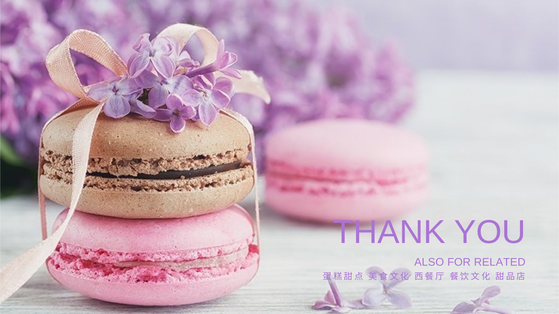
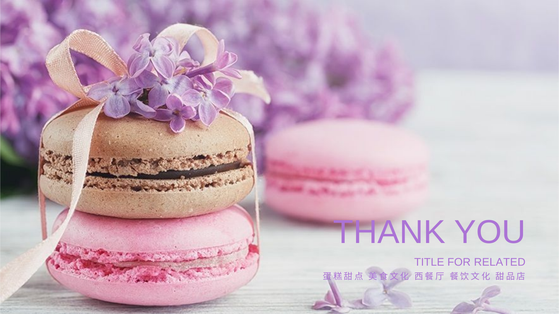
ALSO: ALSO -> TITLE (429, 263)
